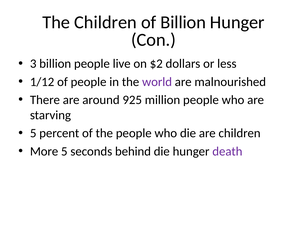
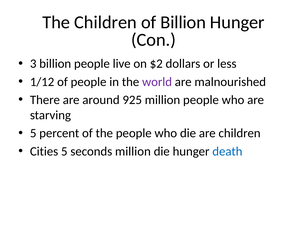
More: More -> Cities (44, 152)
seconds behind: behind -> million (133, 152)
death colour: purple -> blue (227, 152)
